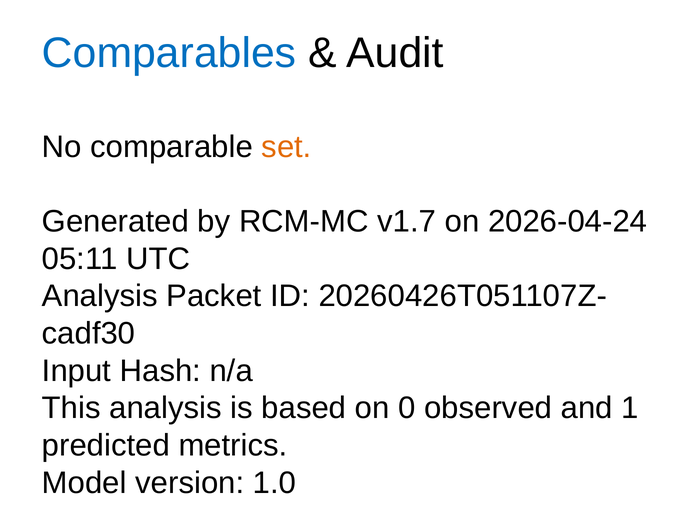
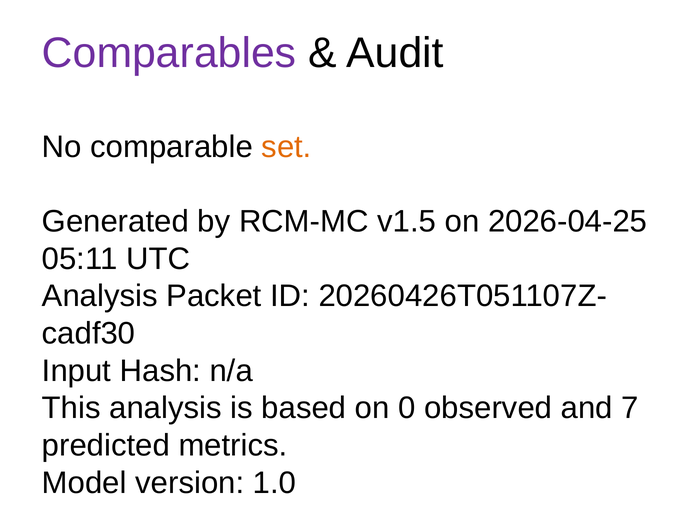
Comparables colour: blue -> purple (169, 53)
v1.7: v1.7 -> v1.5 (407, 221)
2026-04-24: 2026-04-24 -> 2026-04-25 (568, 221)
1: 1 -> 7 (630, 408)
